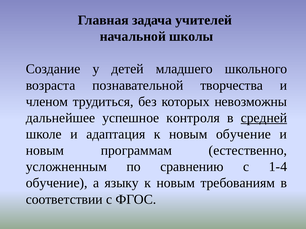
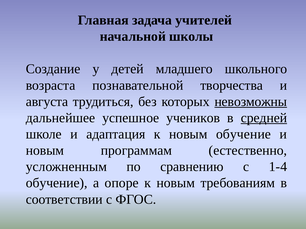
членом: членом -> августа (47, 102)
невозможны underline: none -> present (251, 102)
контроля: контроля -> учеников (193, 118)
языку: языку -> опоре (122, 183)
